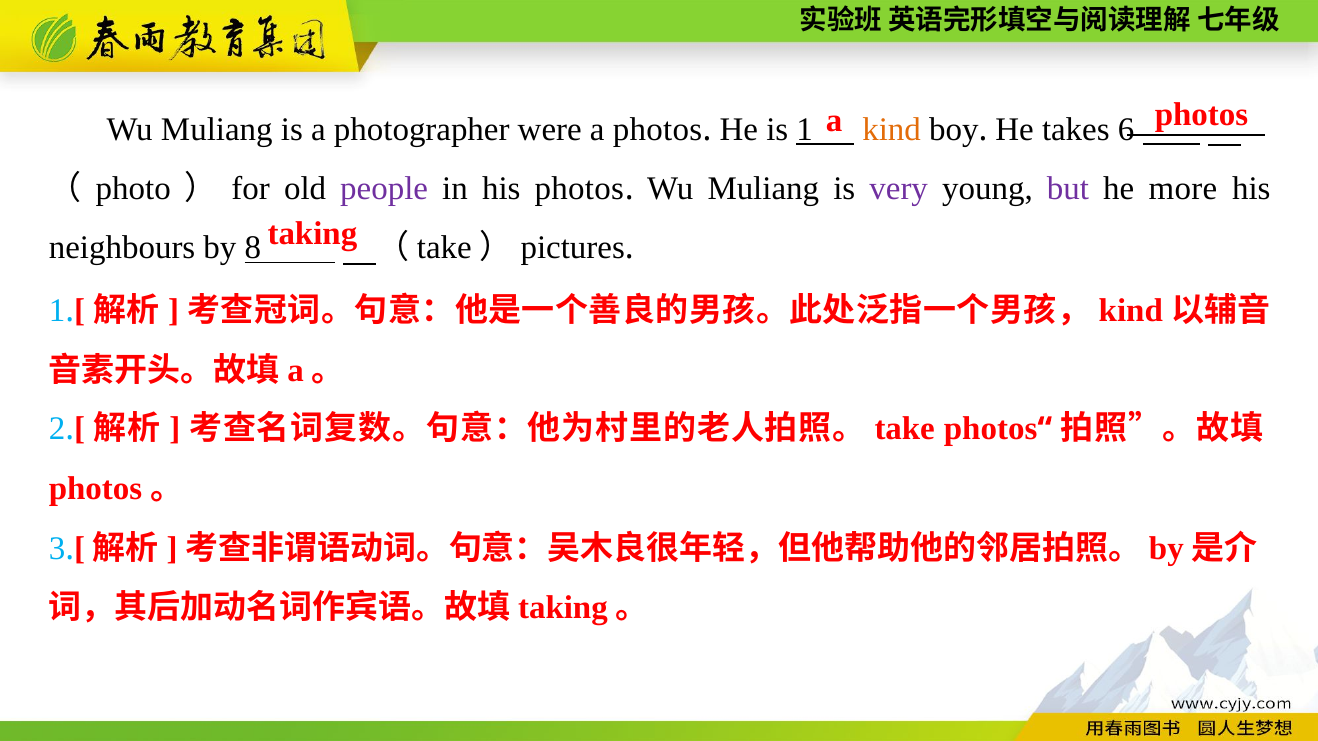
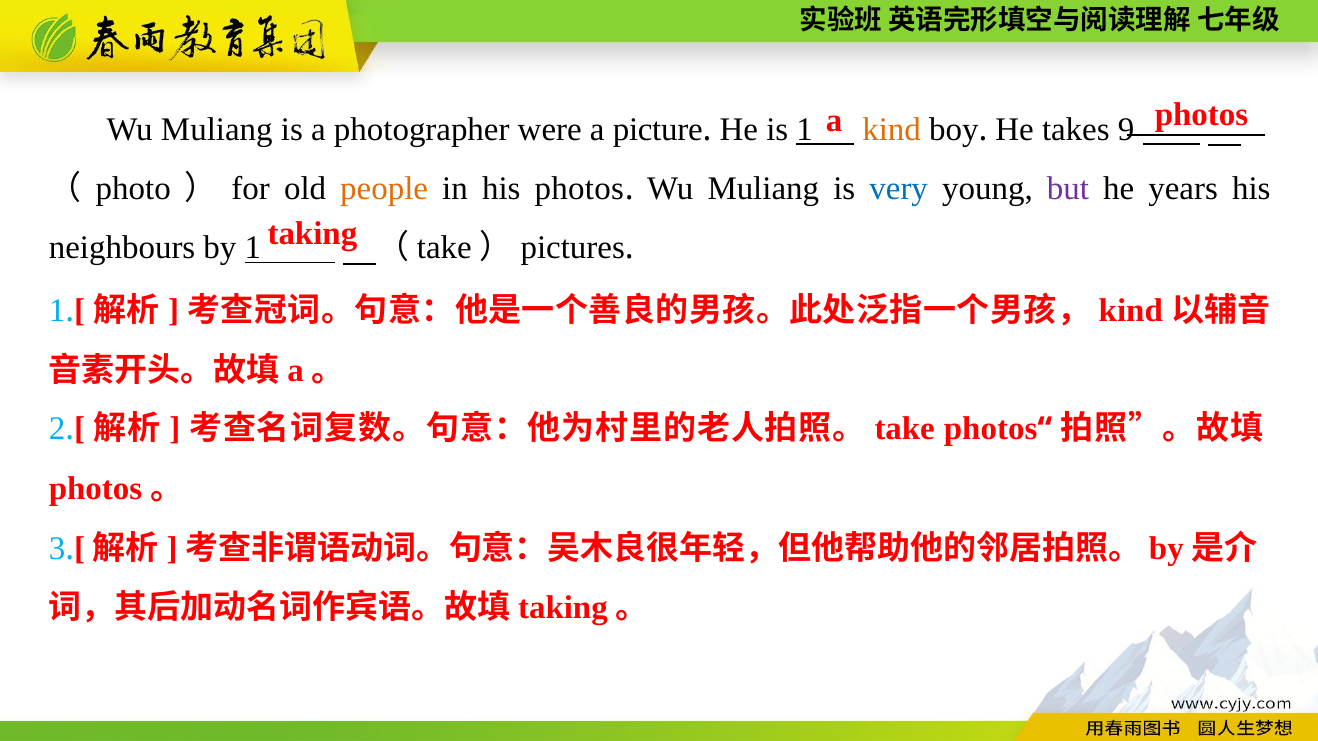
photos: photos -> picture (658, 129)
6: 6 -> 9 (1126, 129)
people colour: purple -> orange (384, 189)
very colour: purple -> blue (899, 189)
more: more -> years (1183, 189)
by 8: 8 -> 1 (253, 248)
